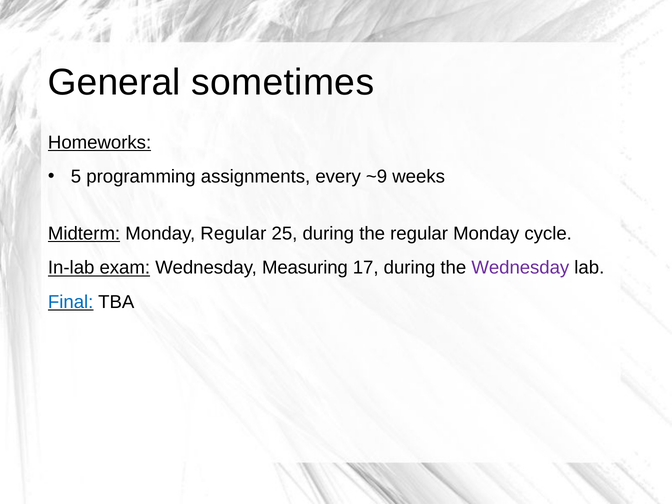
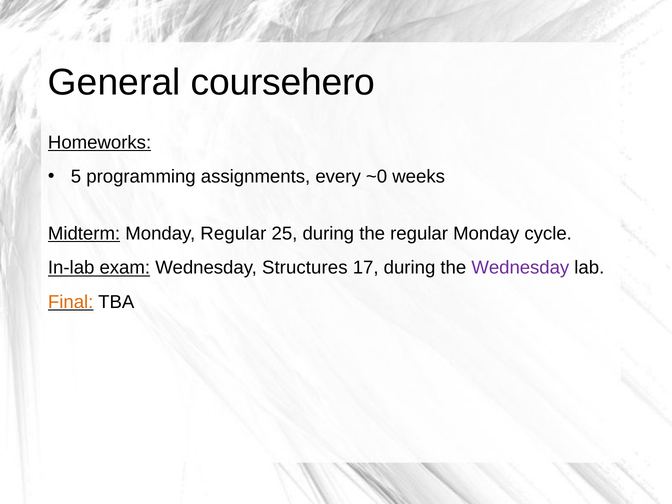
sometimes: sometimes -> coursehero (283, 82)
~9: ~9 -> ~0 (377, 177)
Measuring: Measuring -> Structures (305, 268)
Final colour: blue -> orange (71, 302)
